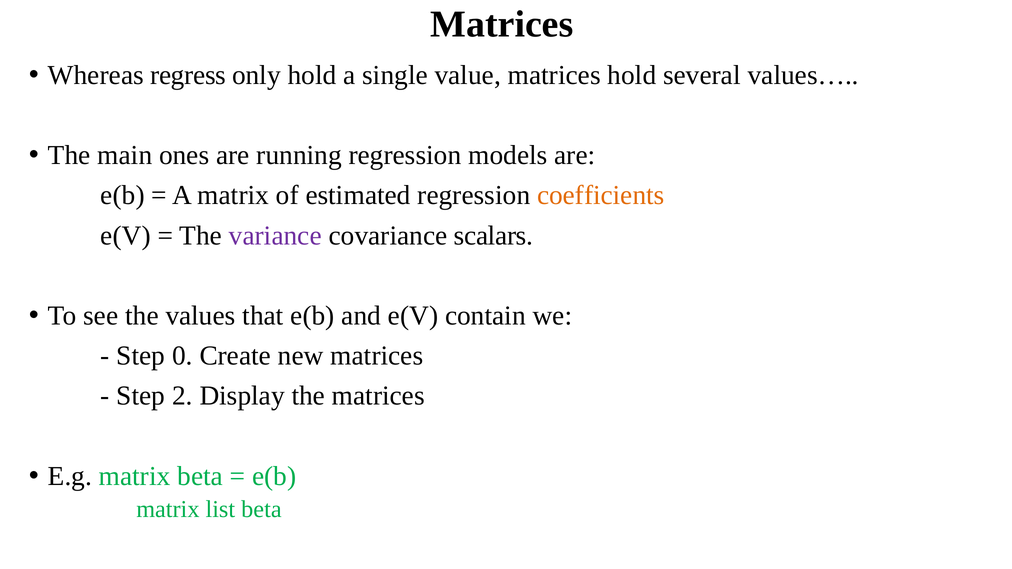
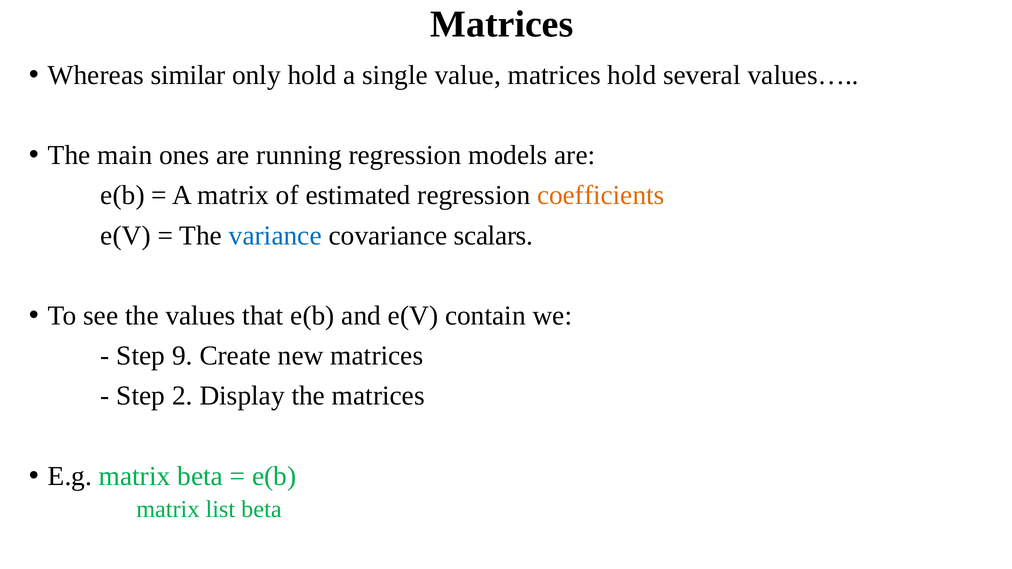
regress: regress -> similar (188, 75)
variance colour: purple -> blue (275, 236)
0: 0 -> 9 (182, 356)
